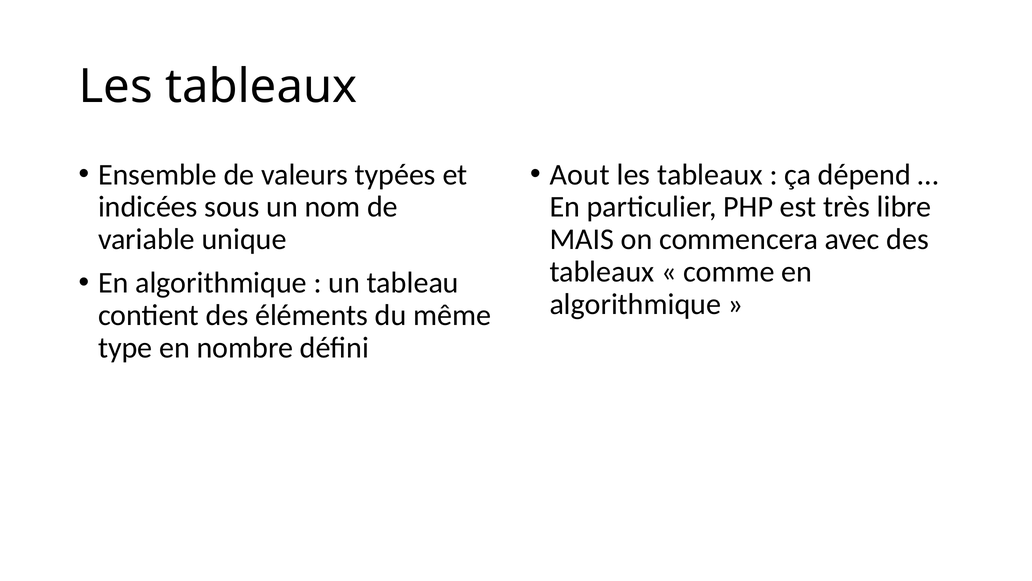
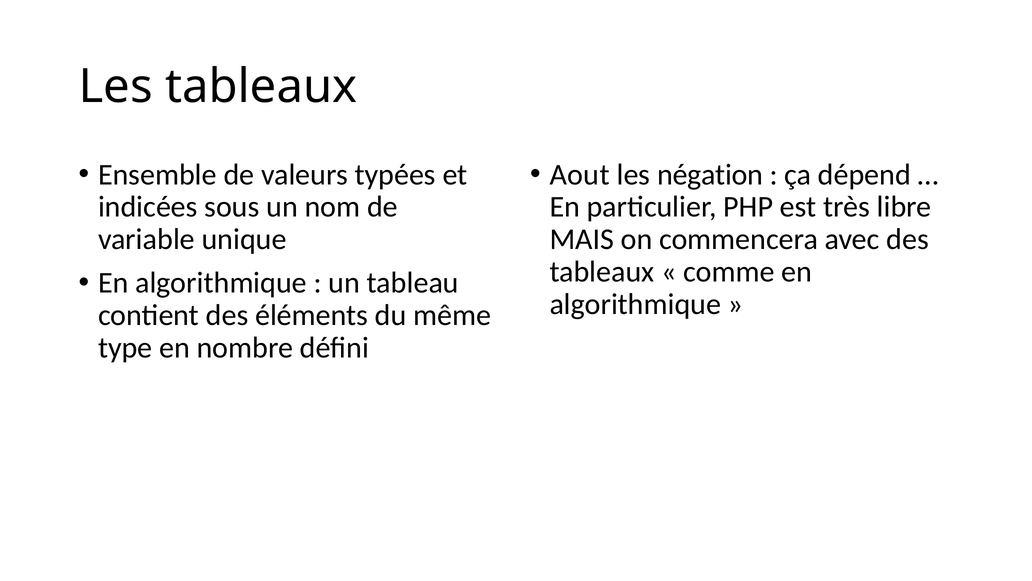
tableaux: tableaux -> négation (710, 174)
